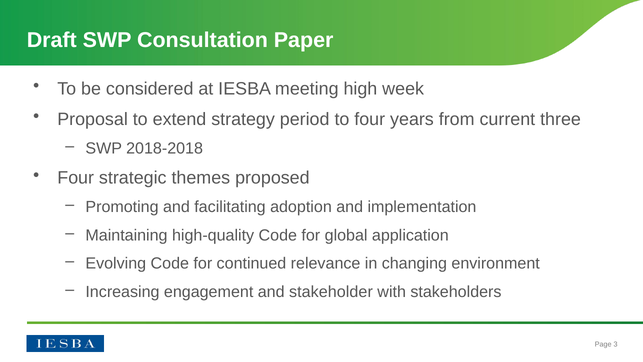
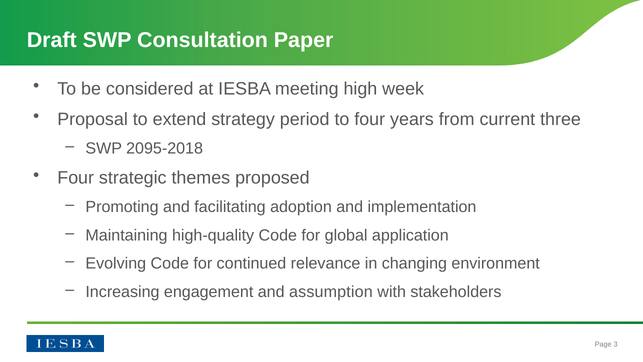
2018-2018: 2018-2018 -> 2095-2018 (165, 148)
stakeholder: stakeholder -> assumption (331, 292)
